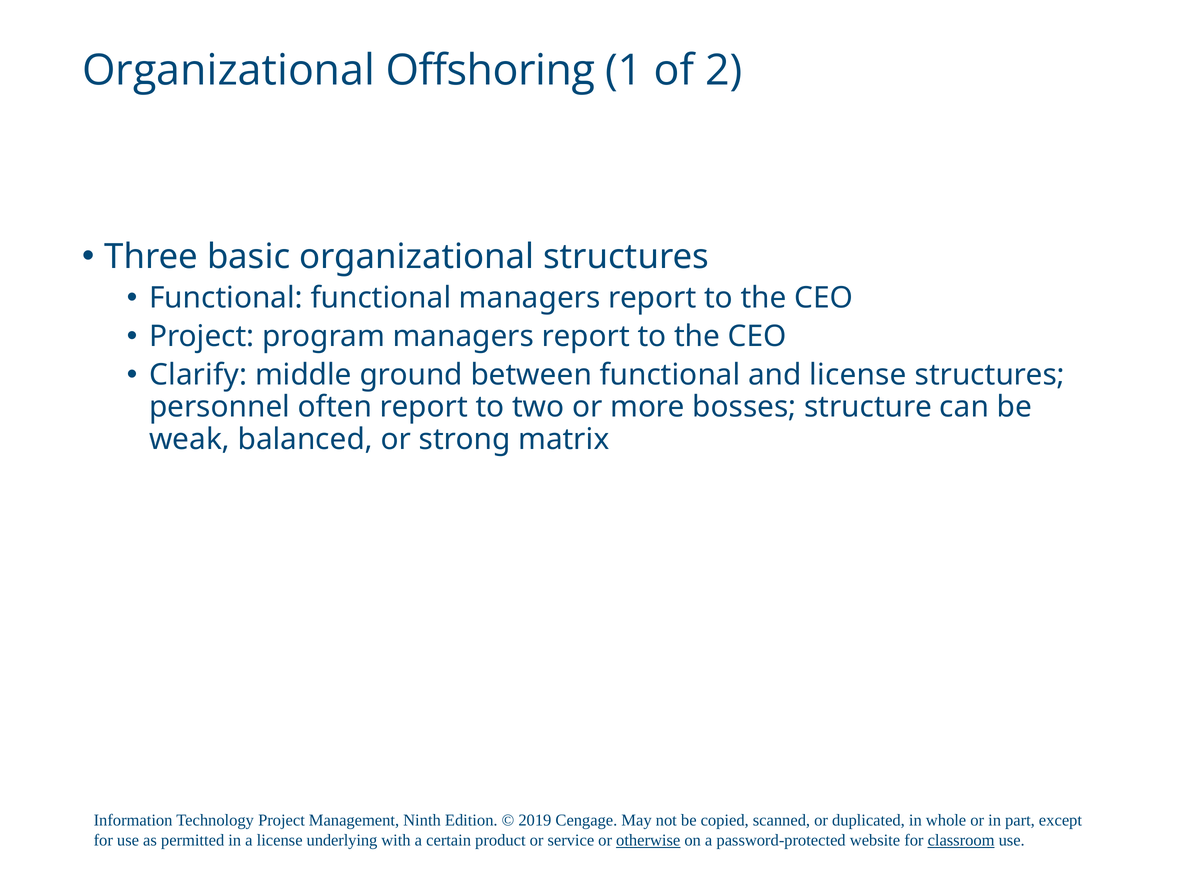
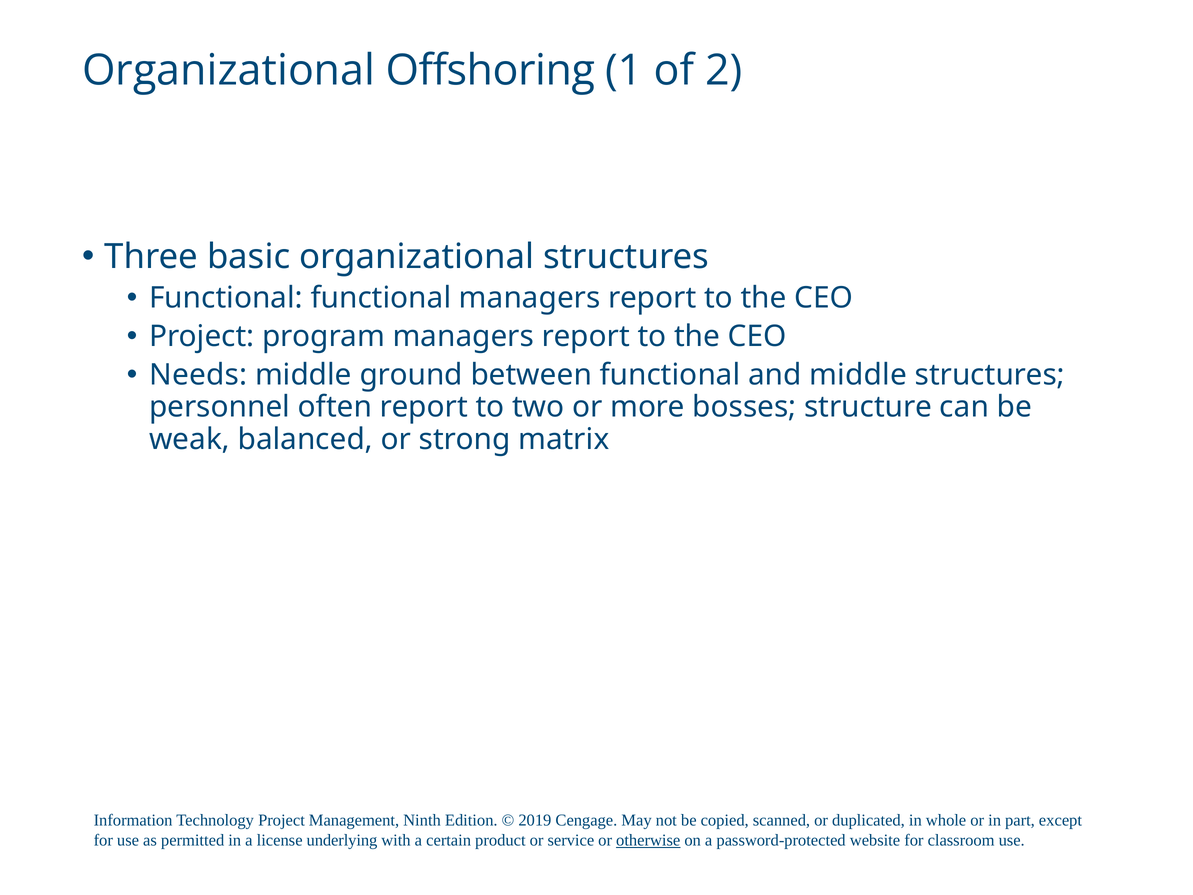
Clarify: Clarify -> Needs (198, 375)
and license: license -> middle (858, 375)
classroom underline: present -> none (961, 840)
